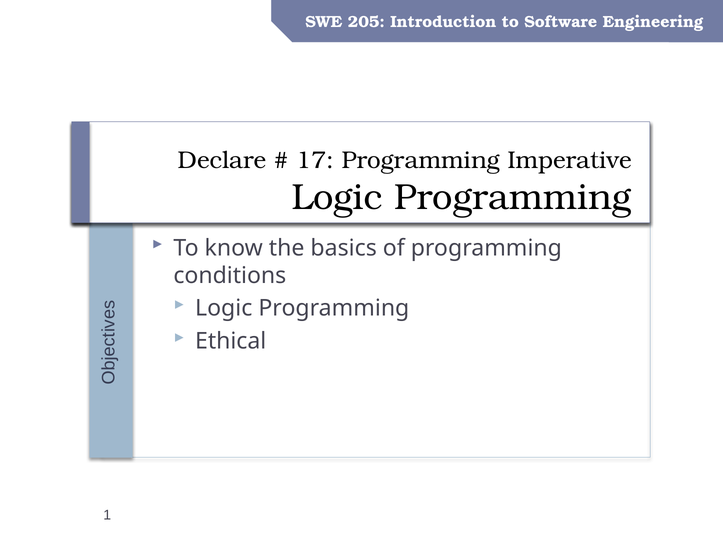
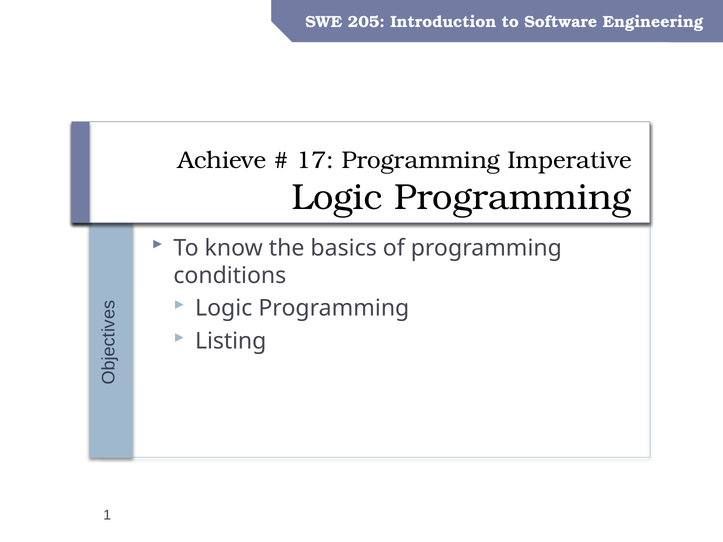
Declare: Declare -> Achieve (222, 160)
Ethical: Ethical -> Listing (231, 341)
